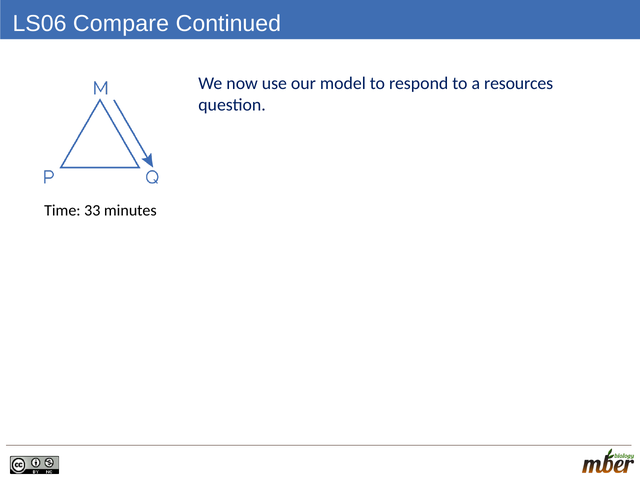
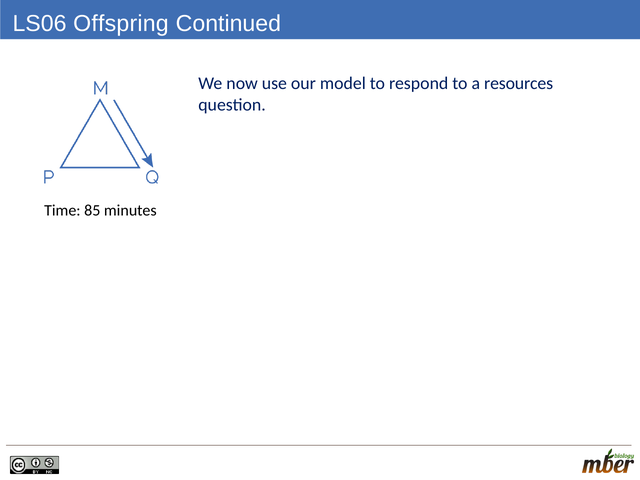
Compare: Compare -> Offspring (121, 24)
33: 33 -> 85 (92, 210)
